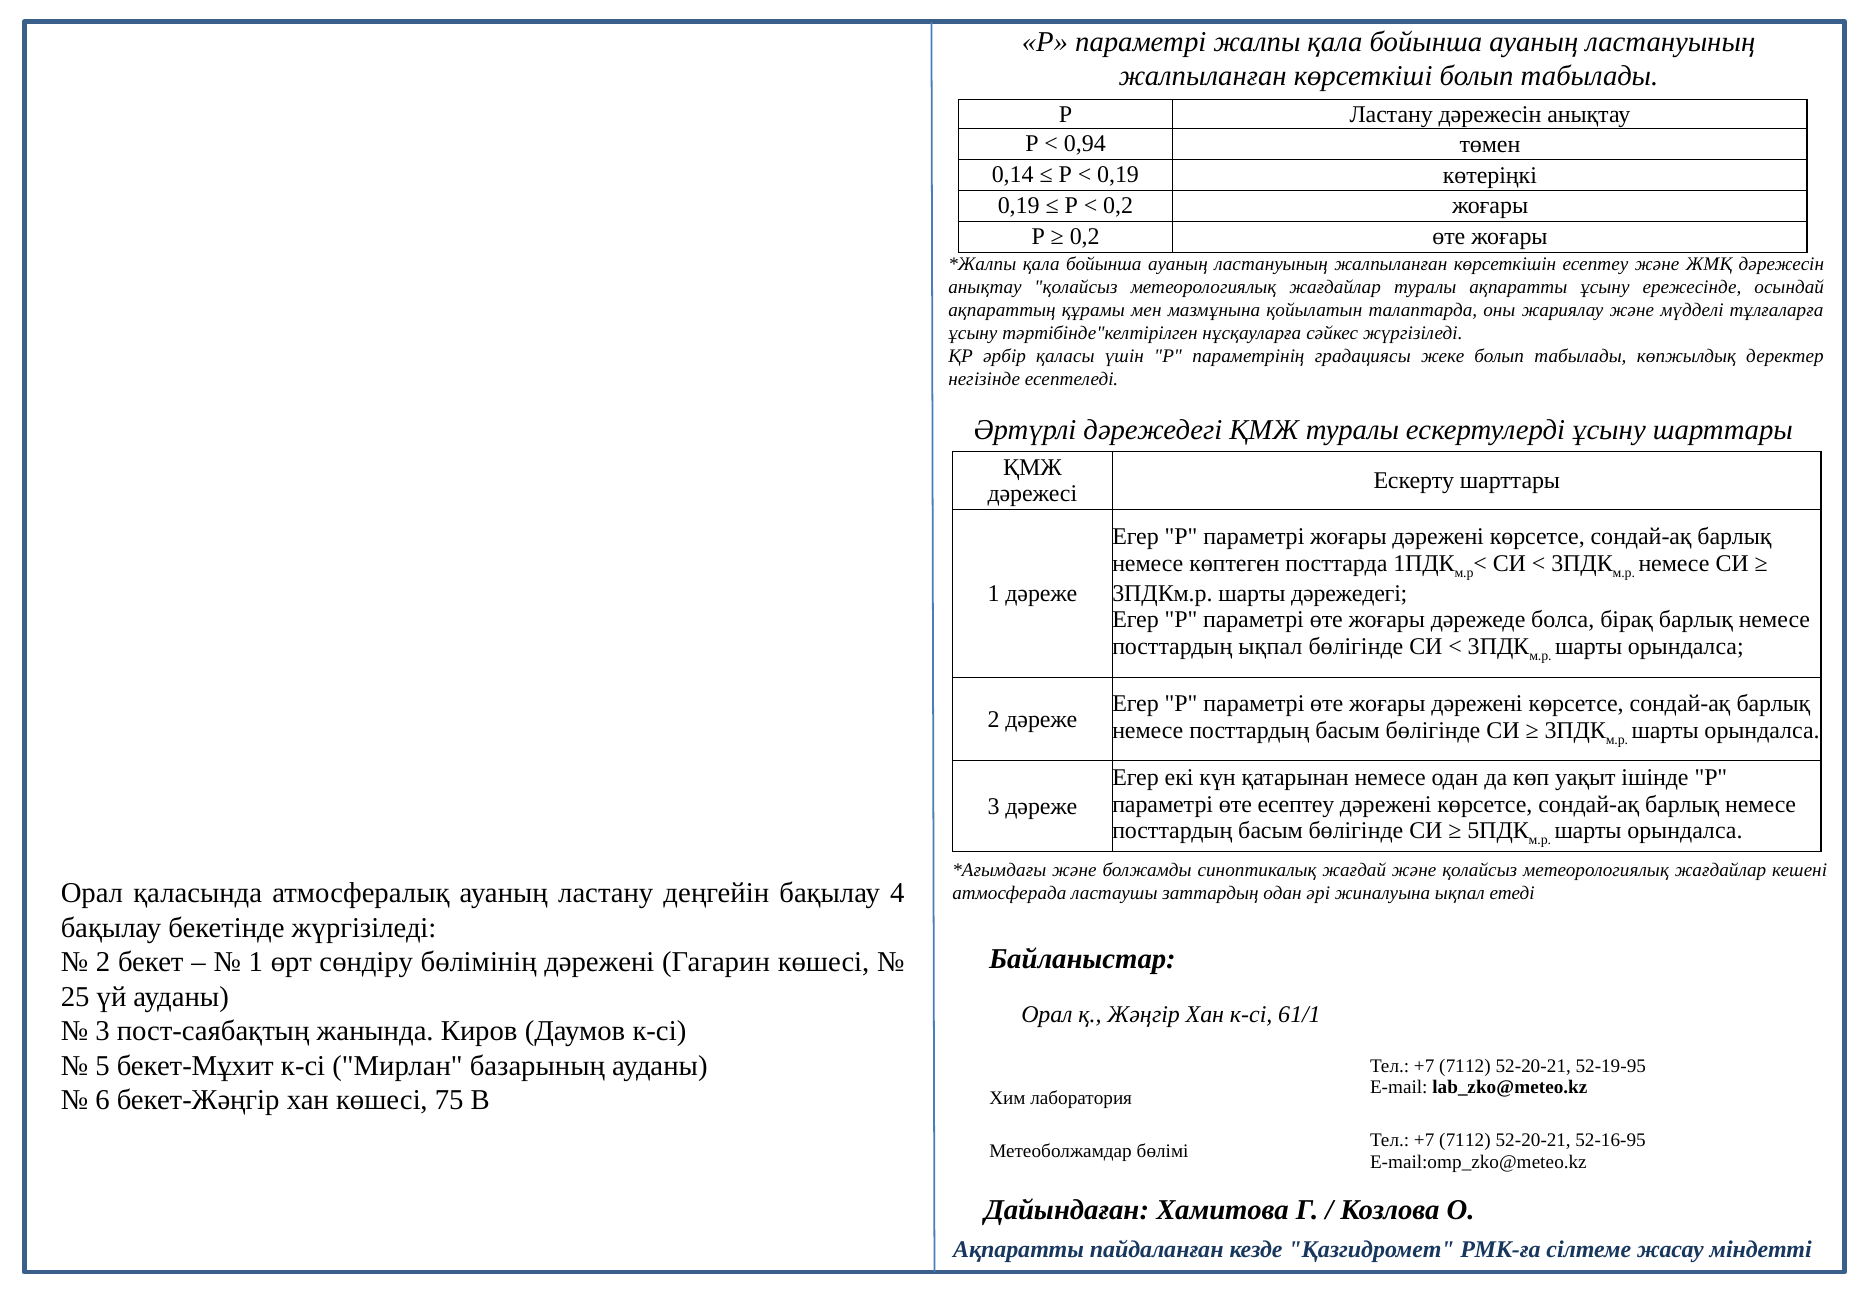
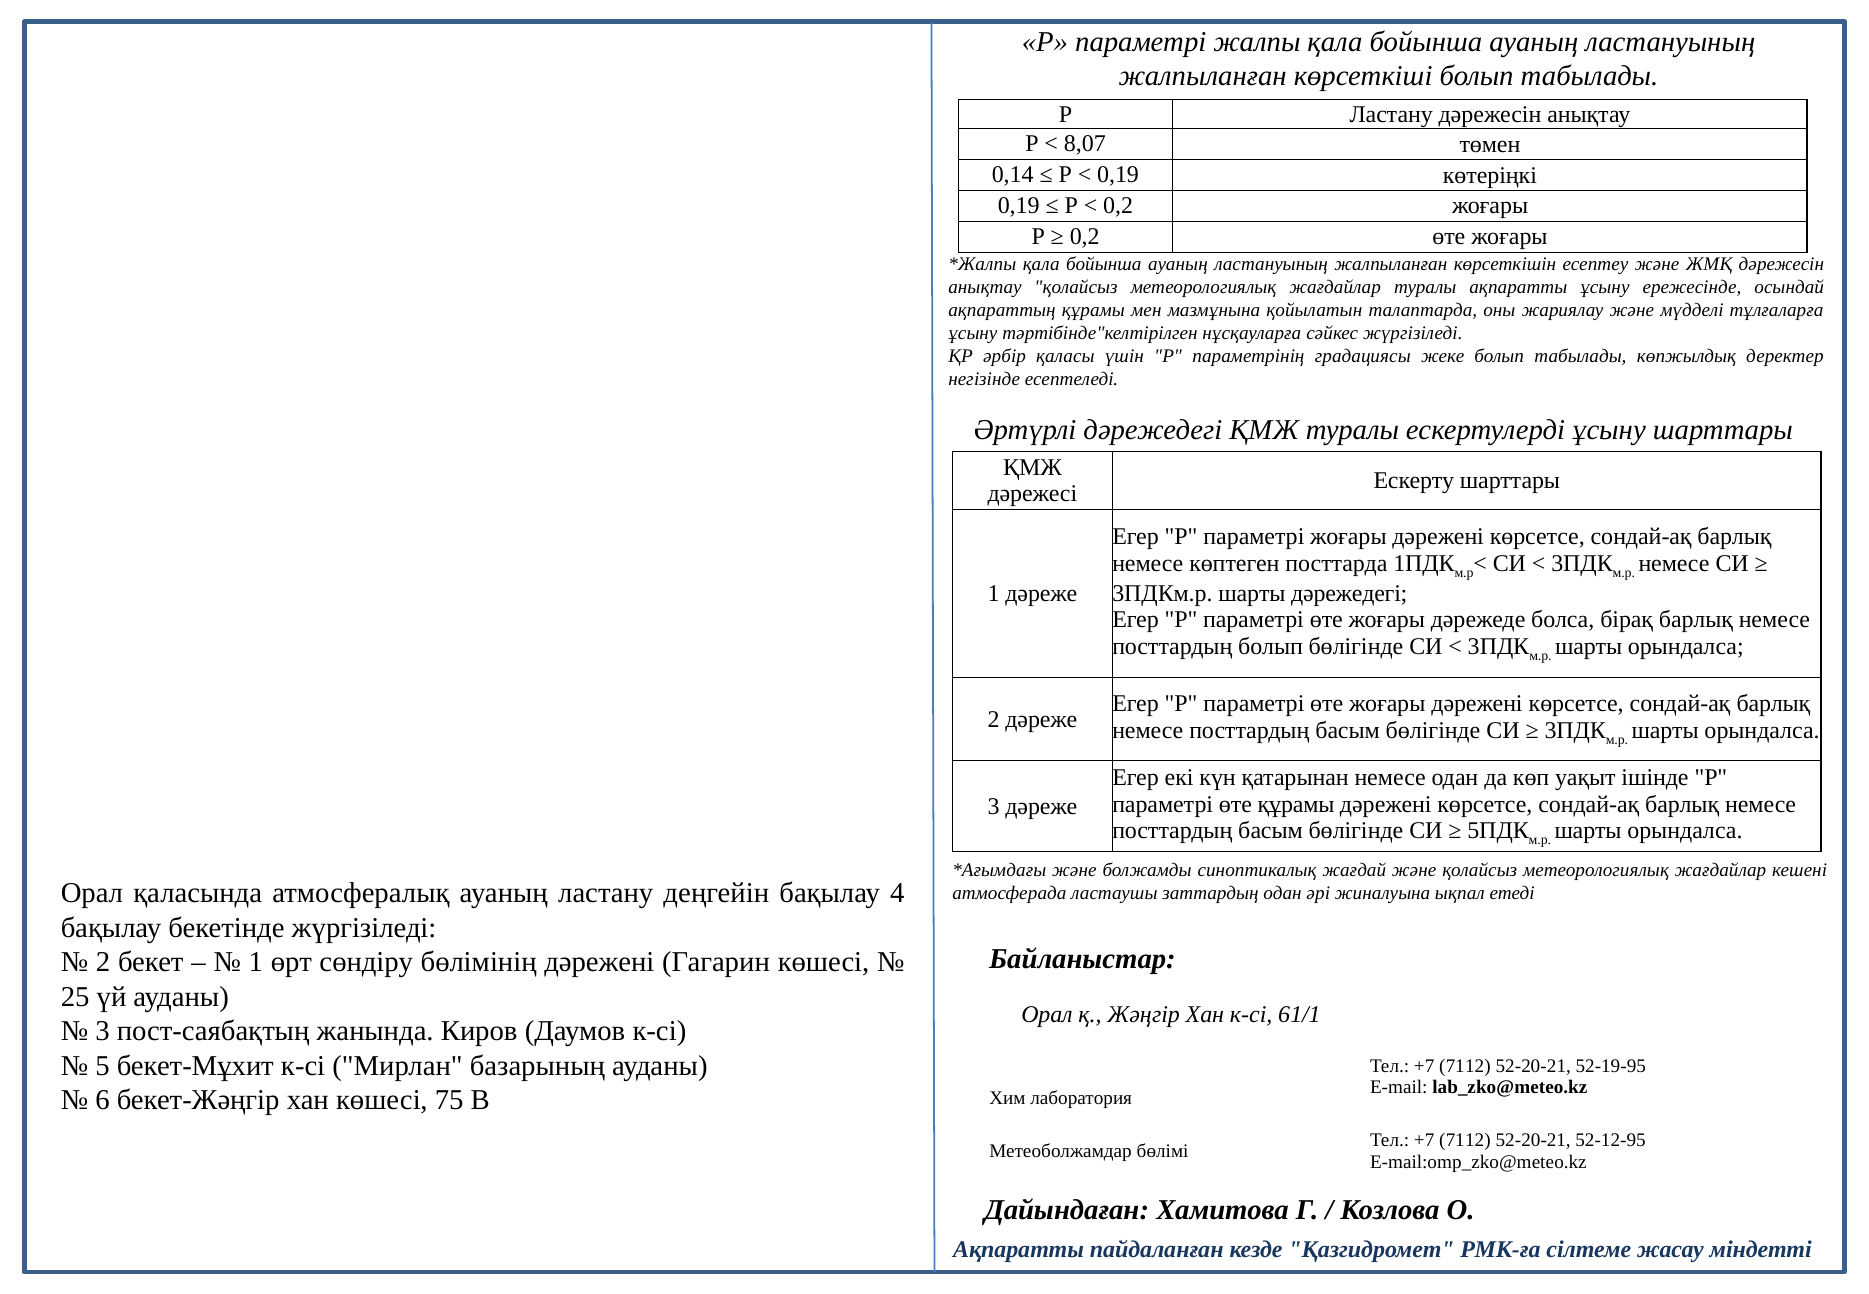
0,94: 0,94 -> 8,07 (1085, 144)
посттардың ықпал: ықпал -> болып (1271, 646)
өте есептеу: есептеу -> құрамы (1296, 804)
52-16-95: 52-16-95 -> 52-12-95 (1611, 1140)
